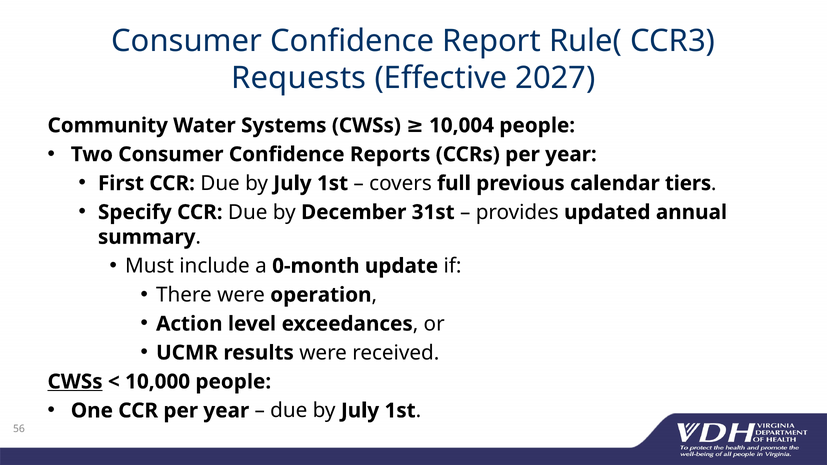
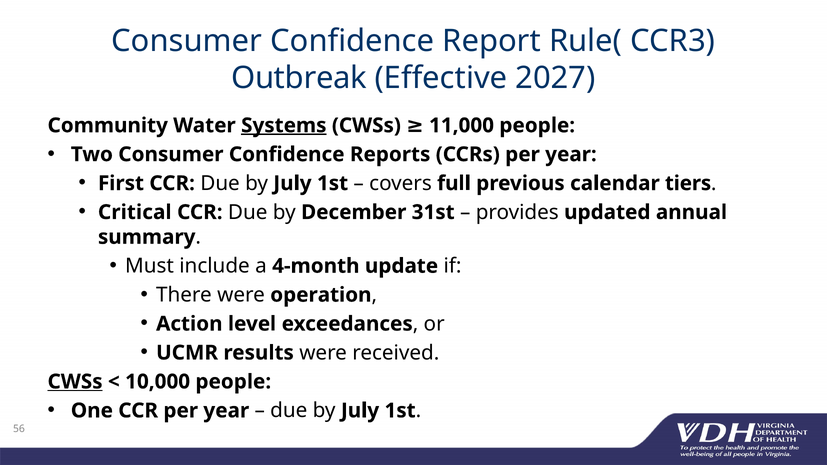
Requests: Requests -> Outbreak (299, 78)
Systems underline: none -> present (284, 126)
10,004: 10,004 -> 11,000 (462, 126)
Specify: Specify -> Critical (135, 212)
0-month: 0-month -> 4-month (316, 266)
